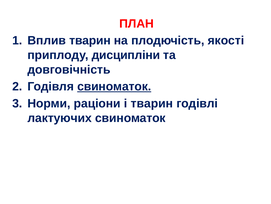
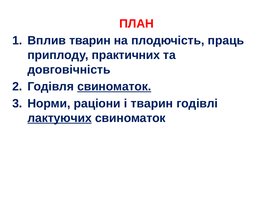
якості: якості -> праць (226, 40)
дисципліни: дисципліни -> практичних (126, 55)
лактуючих underline: none -> present (60, 118)
